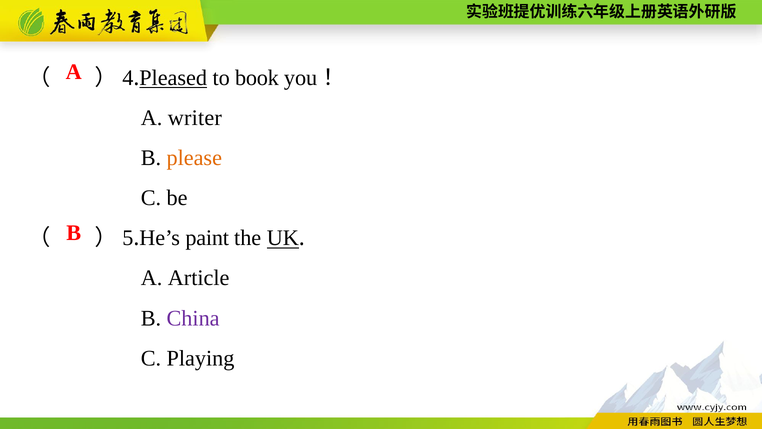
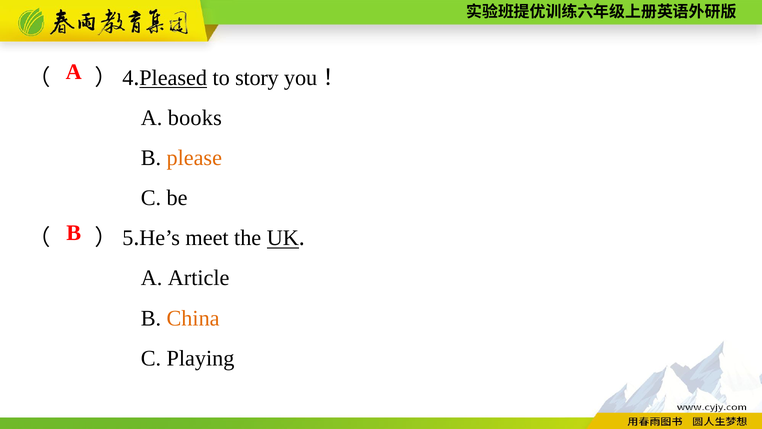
book: book -> story (257, 78)
writer: writer -> books (195, 118)
paint: paint -> meet (207, 238)
China colour: purple -> orange (193, 318)
